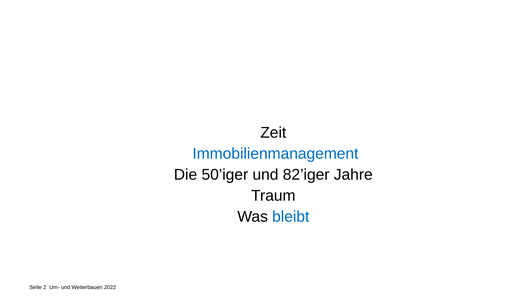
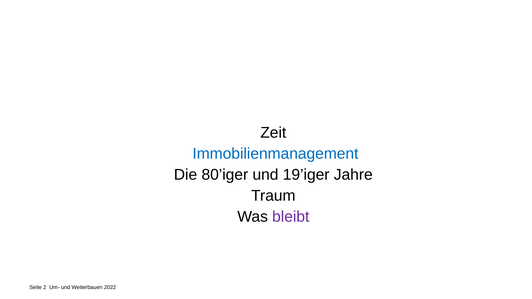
50’iger: 50’iger -> 80’iger (225, 175)
82’iger: 82’iger -> 19’iger (306, 175)
bleibt colour: blue -> purple (291, 217)
